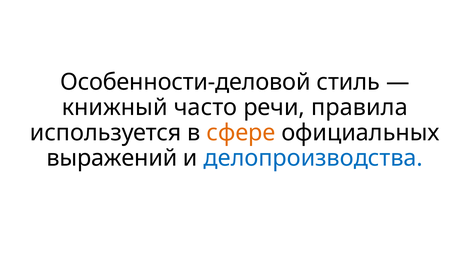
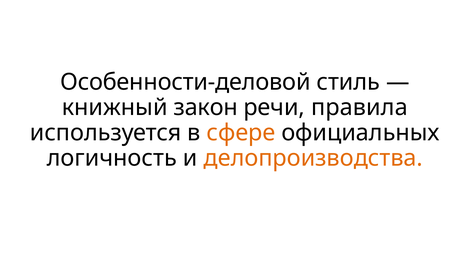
часто: часто -> закон (206, 107)
выражений: выражений -> логичность (112, 158)
делопроизводства colour: blue -> orange (313, 158)
